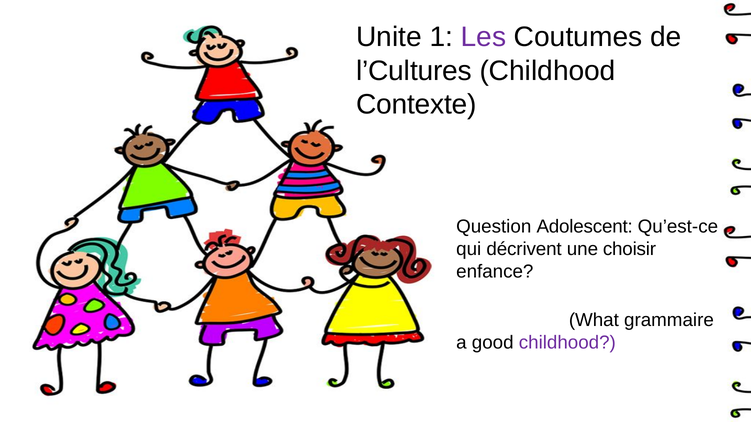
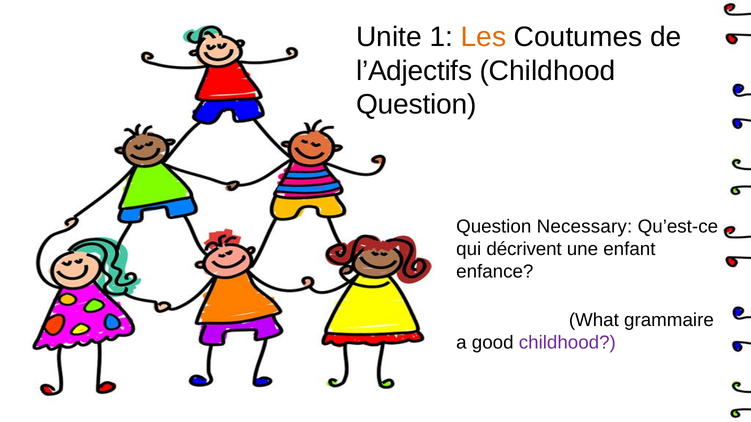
Les colour: purple -> orange (483, 37)
l’Cultures: l’Cultures -> l’Adjectifs (414, 71)
Contexte: Contexte -> Question (416, 105)
Adolescent: Adolescent -> Necessary (584, 227)
choisir: choisir -> enfant (629, 249)
